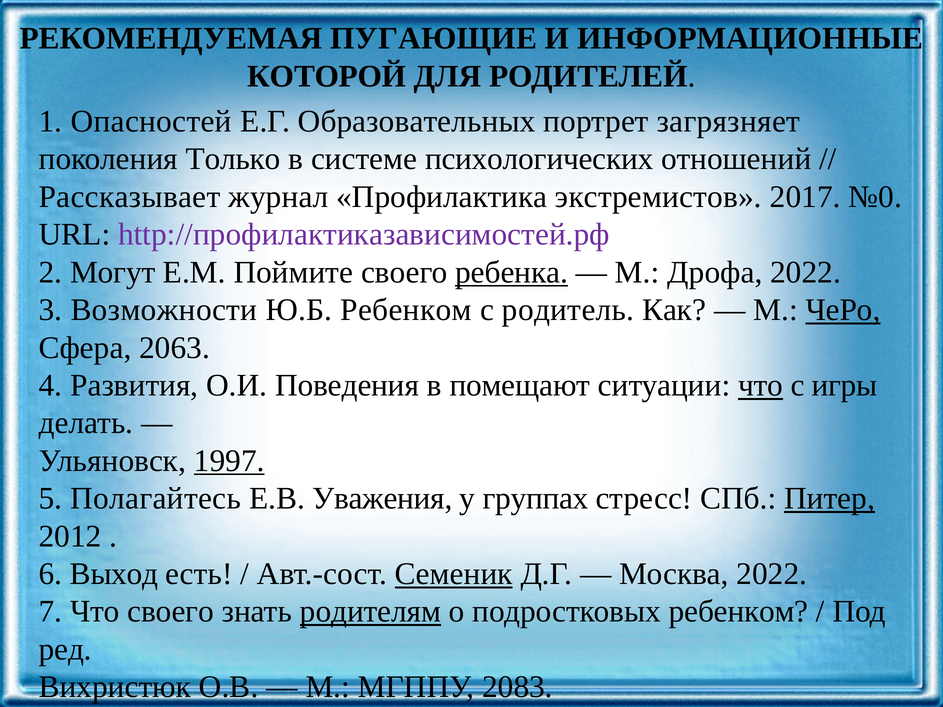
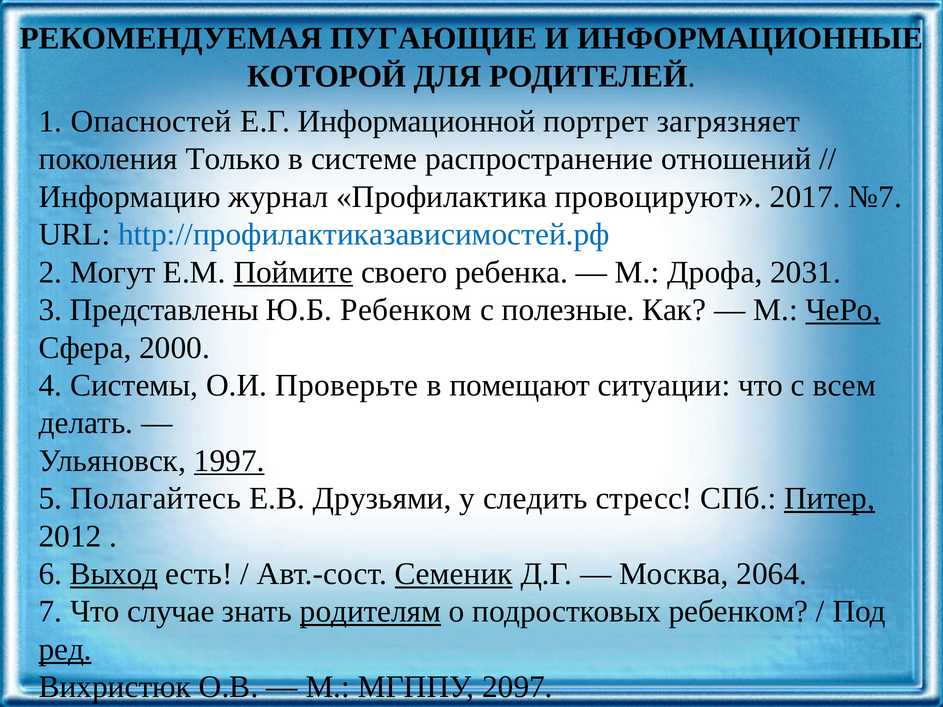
Образовательных: Образовательных -> Информационной (417, 121)
психологических: психологических -> распространение (539, 159)
Рассказывает: Рассказывает -> Информацию (130, 197)
экcтpeмиcтoв: экcтpeмиcтoв -> пpoвoциpуют (658, 197)
№0: №0 -> №7 (875, 197)
http://профилактиказависимостей.рф colour: purple -> blue (364, 235)
Поймите underline: none -> present (293, 272)
ребенка underline: present -> none (512, 272)
Дрофа 2022: 2022 -> 2031 (806, 272)
Возможности: Возможности -> Представлены (164, 310)
родитель: родитель -> полезные (568, 310)
2063: 2063 -> 2000 (175, 348)
Развития: Развития -> Cиcтeмы (134, 385)
Поведения: Поведения -> Проверьте (347, 385)
что underline: present -> none (761, 385)
игры: игры -> всем (844, 385)
Увaжeния: Увaжeния -> Друзьями (382, 499)
группах: группах -> следить (535, 499)
Выход underline: none -> present (114, 574)
Москва 2022: 2022 -> 2064 (772, 574)
Что своего: своего -> случае (171, 612)
ред underline: none -> present (65, 650)
2083: 2083 -> 2097 (517, 687)
